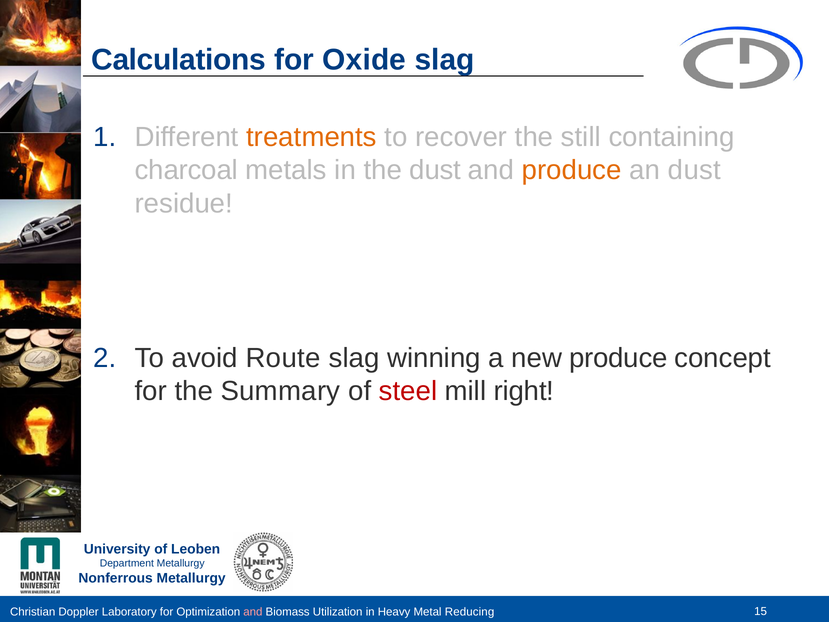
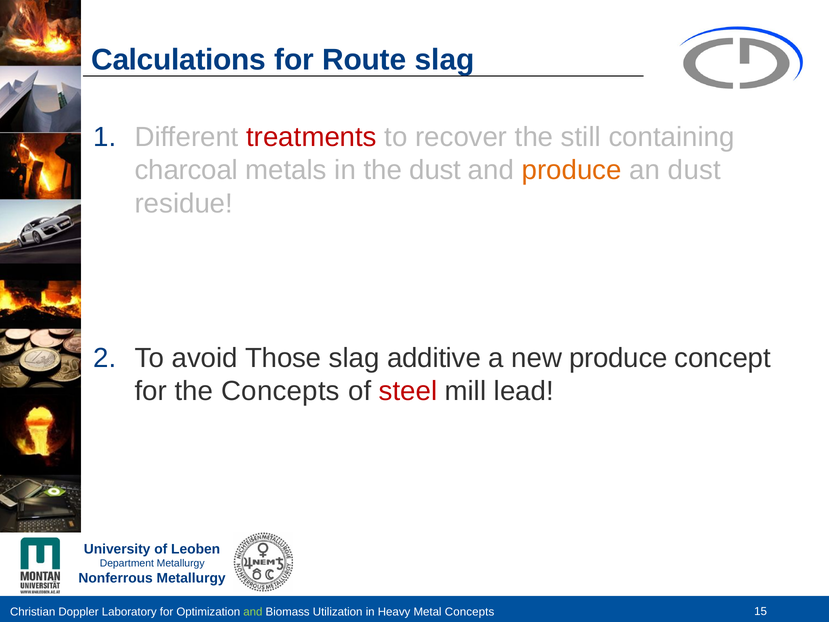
Oxide: Oxide -> Route (364, 60)
treatments colour: orange -> red (312, 137)
Route: Route -> Those (283, 358)
winning: winning -> additive (434, 358)
the Summary: Summary -> Concepts (280, 391)
right: right -> lead (524, 391)
and colour: pink -> light green (253, 612)
Reducing: Reducing -> Concepts (470, 612)
